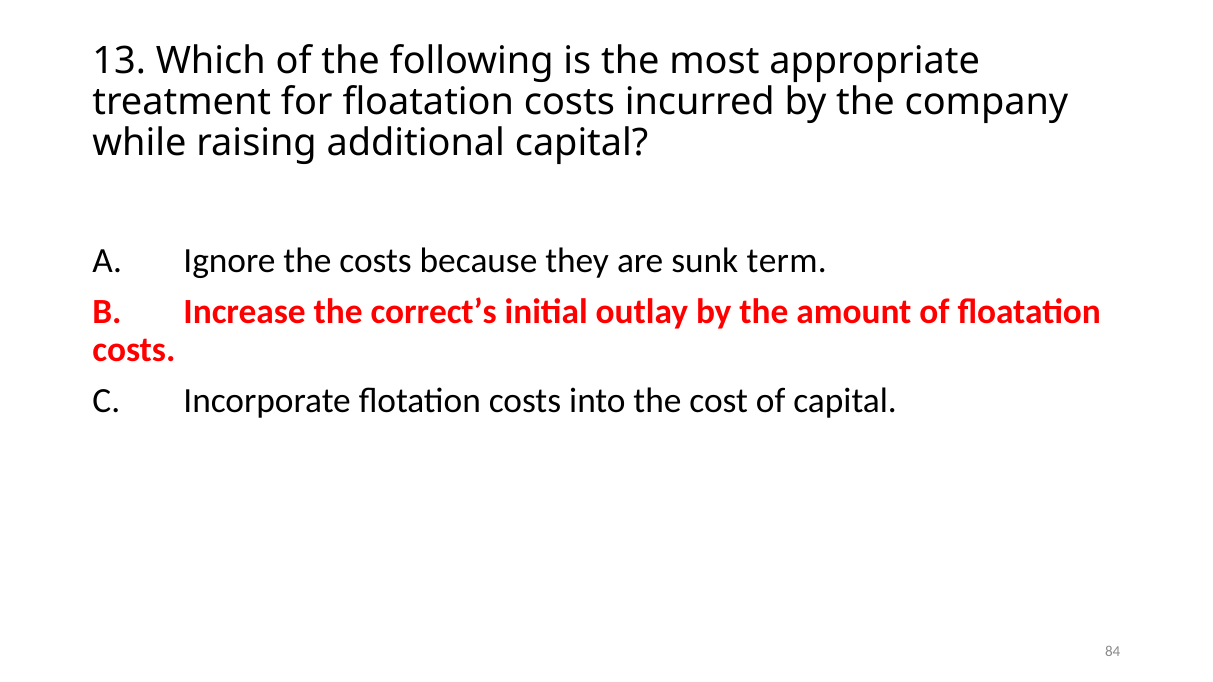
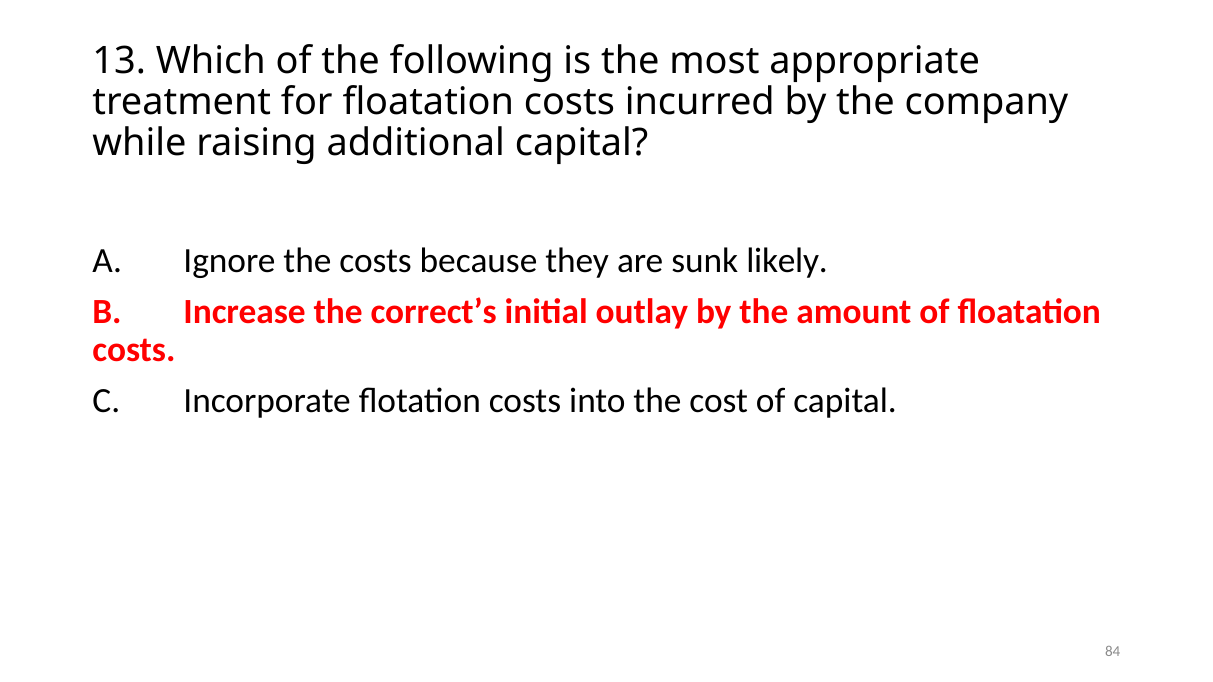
term: term -> likely (787, 261)
